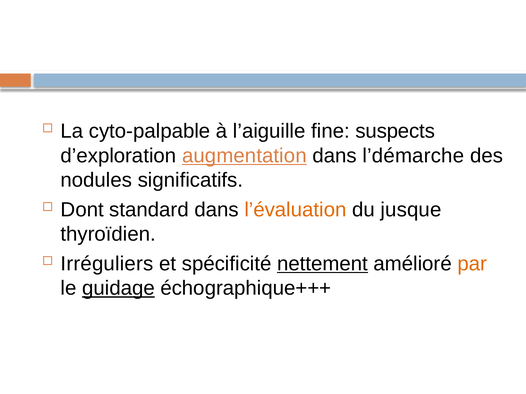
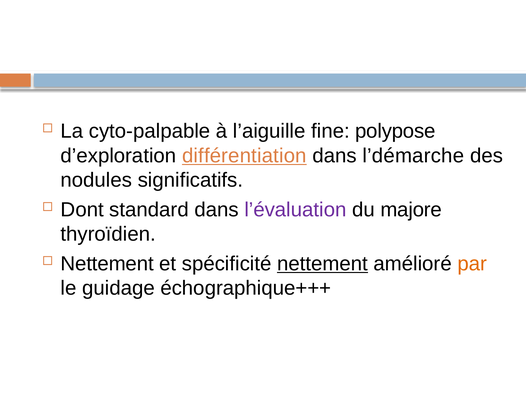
suspects: suspects -> polypose (395, 131)
augmentation: augmentation -> différentiation (244, 156)
l’évaluation colour: orange -> purple (295, 210)
jusque: jusque -> majore (411, 210)
Irréguliers: Irréguliers -> Nettement (107, 264)
guidage underline: present -> none (118, 289)
